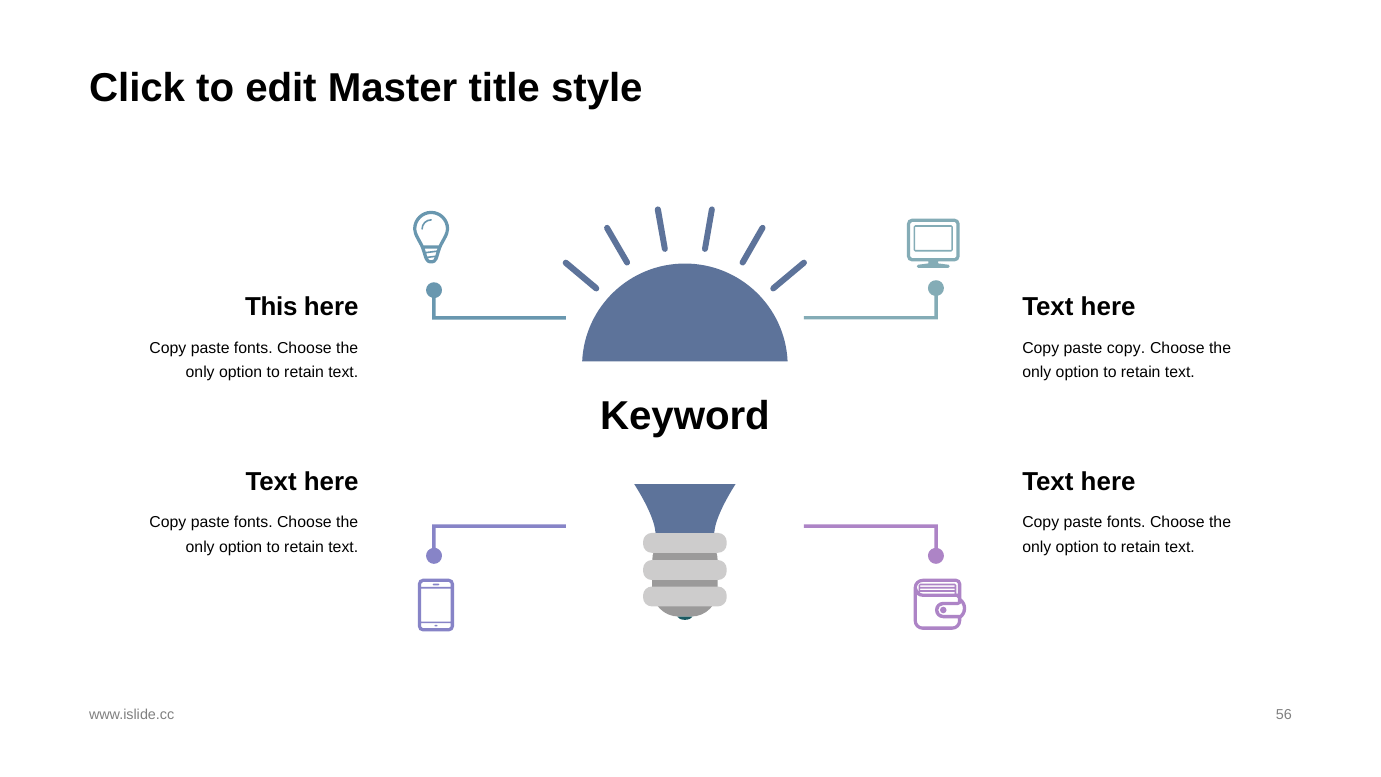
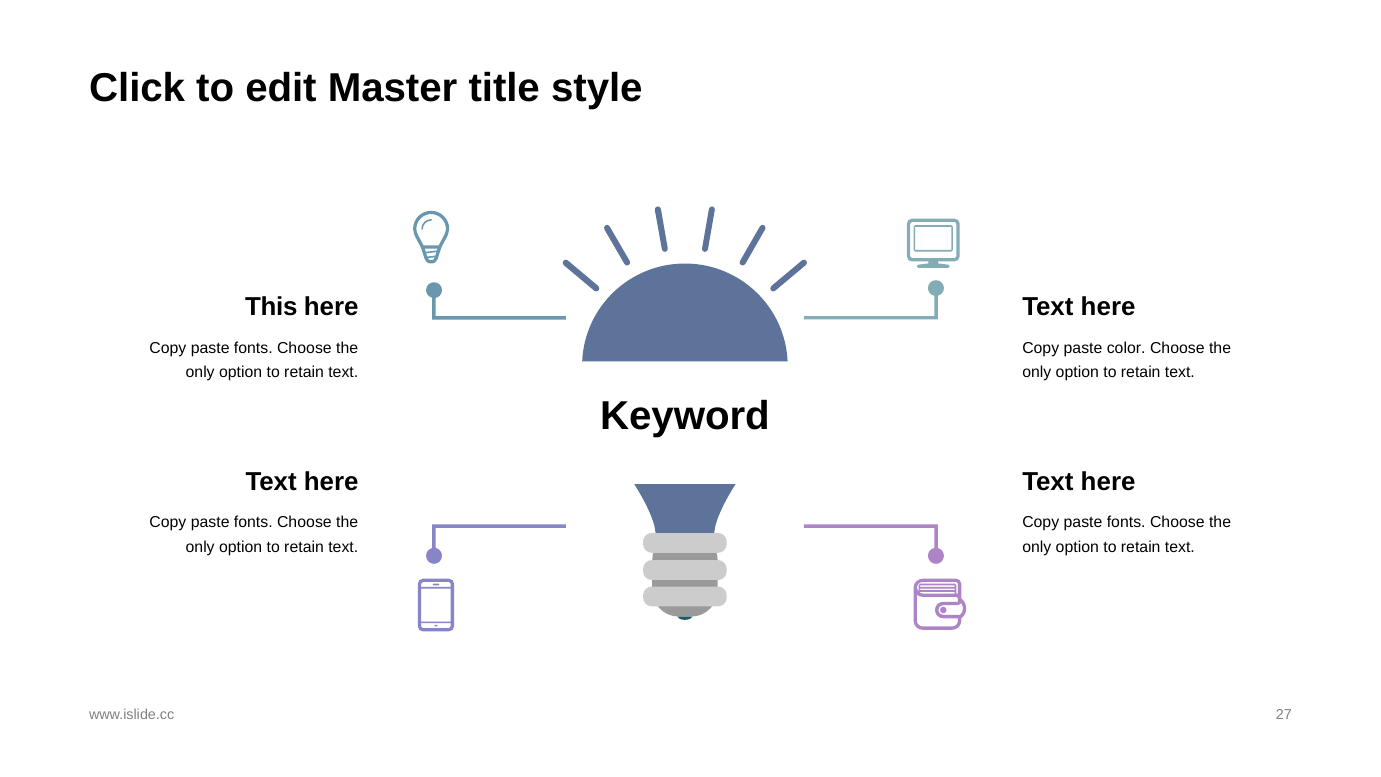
paste copy: copy -> color (1126, 348)
56: 56 -> 27 (1284, 715)
